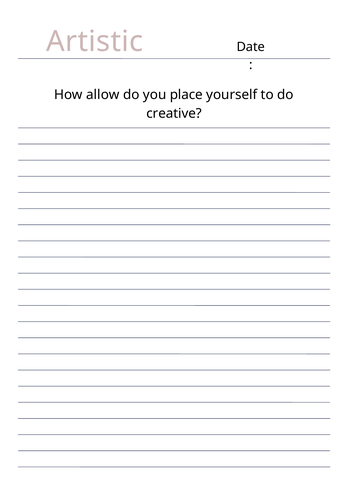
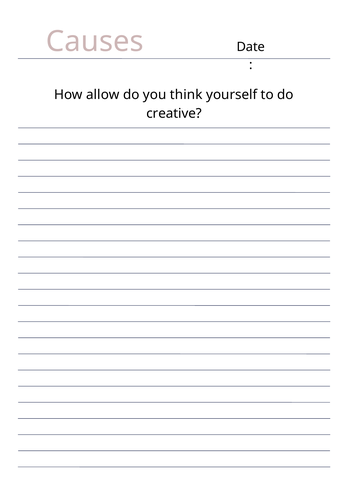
Artistic: Artistic -> Causes (95, 42)
place: place -> think (186, 95)
